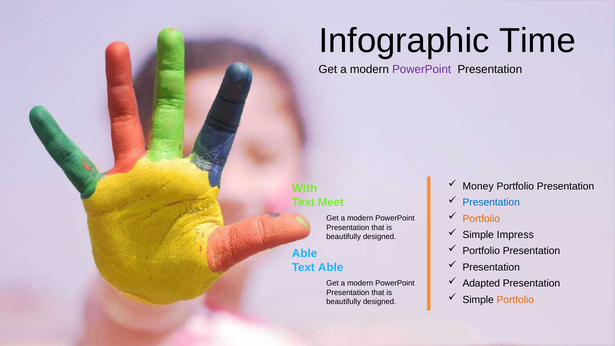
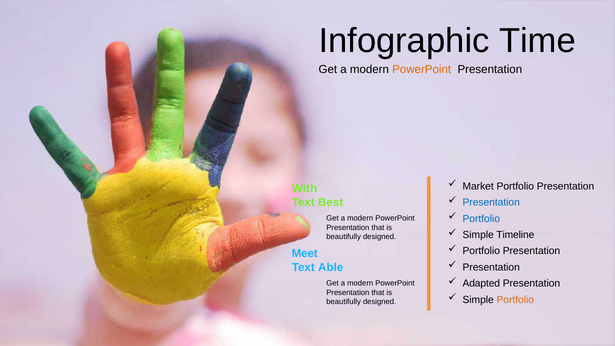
PowerPoint colour: purple -> orange (422, 70)
Money: Money -> Market (478, 186)
Meet: Meet -> Best (331, 202)
Portfolio colour: orange -> blue (481, 219)
Impress: Impress -> Timeline (515, 235)
Able: Able -> Meet (305, 253)
